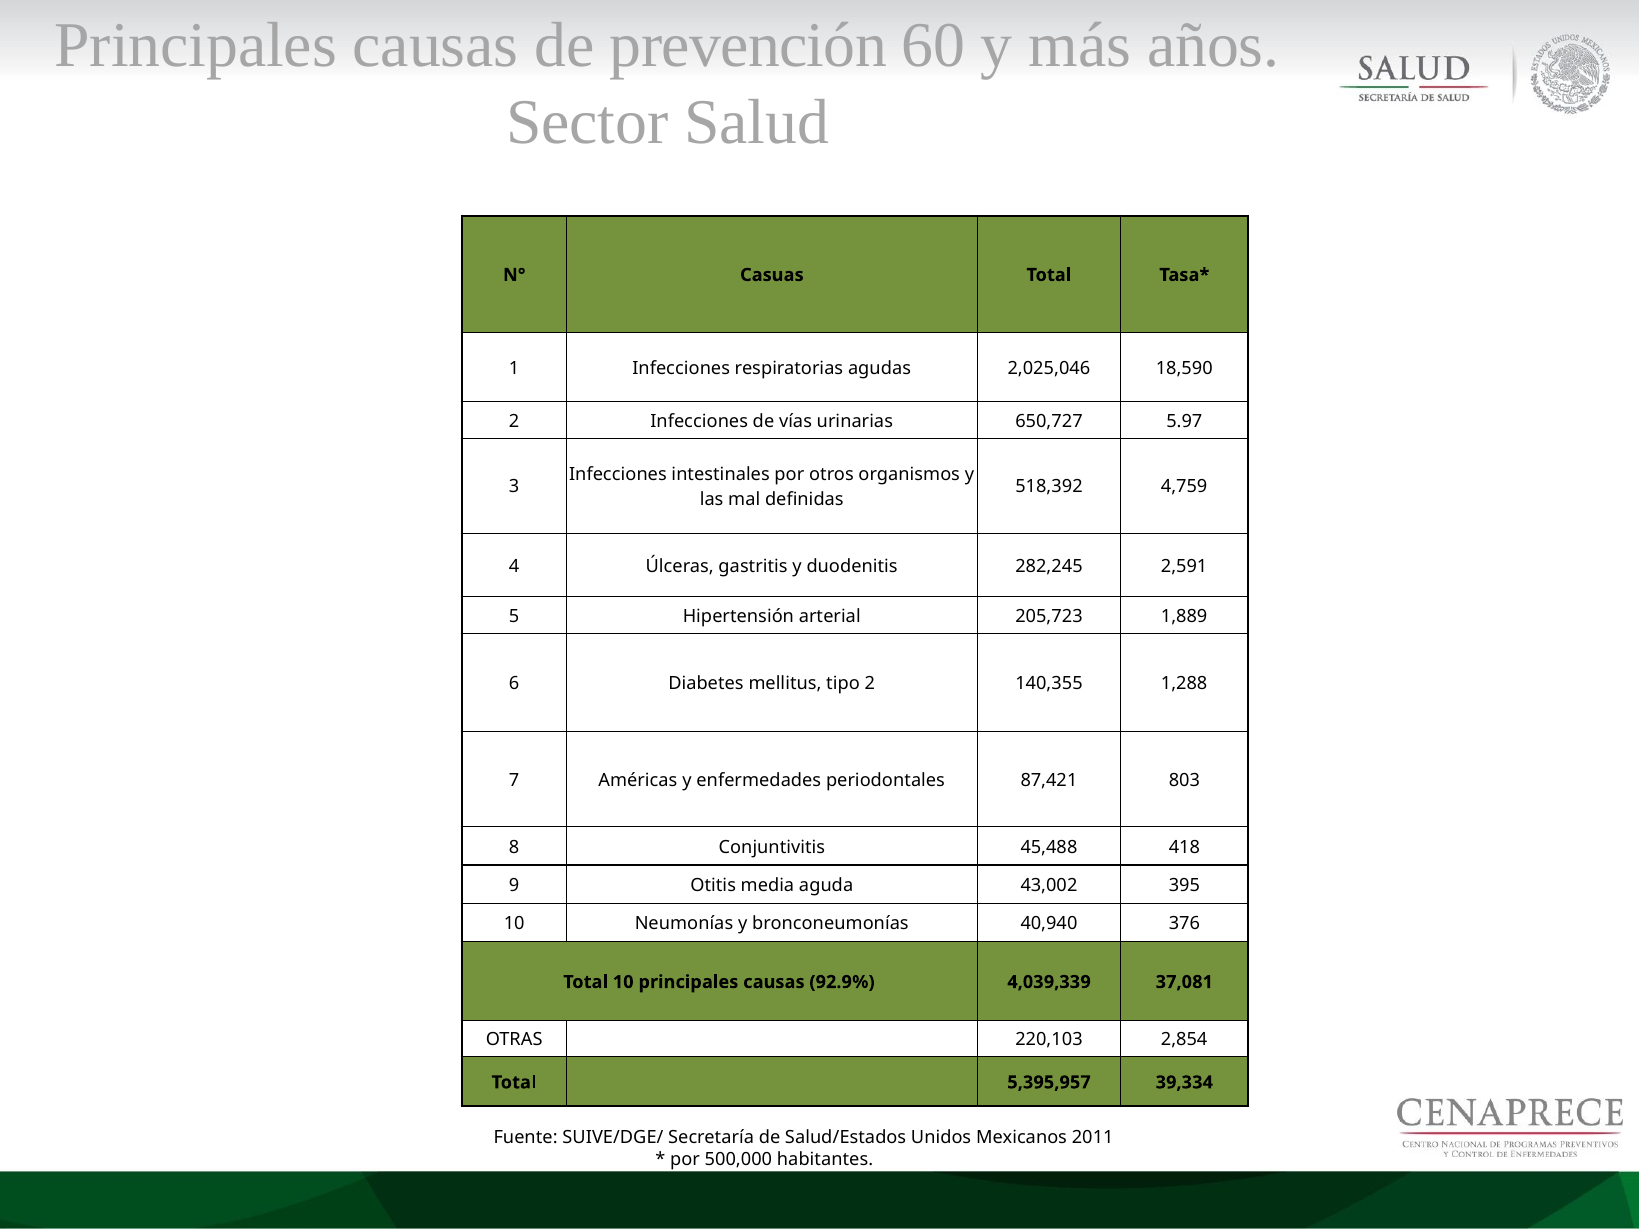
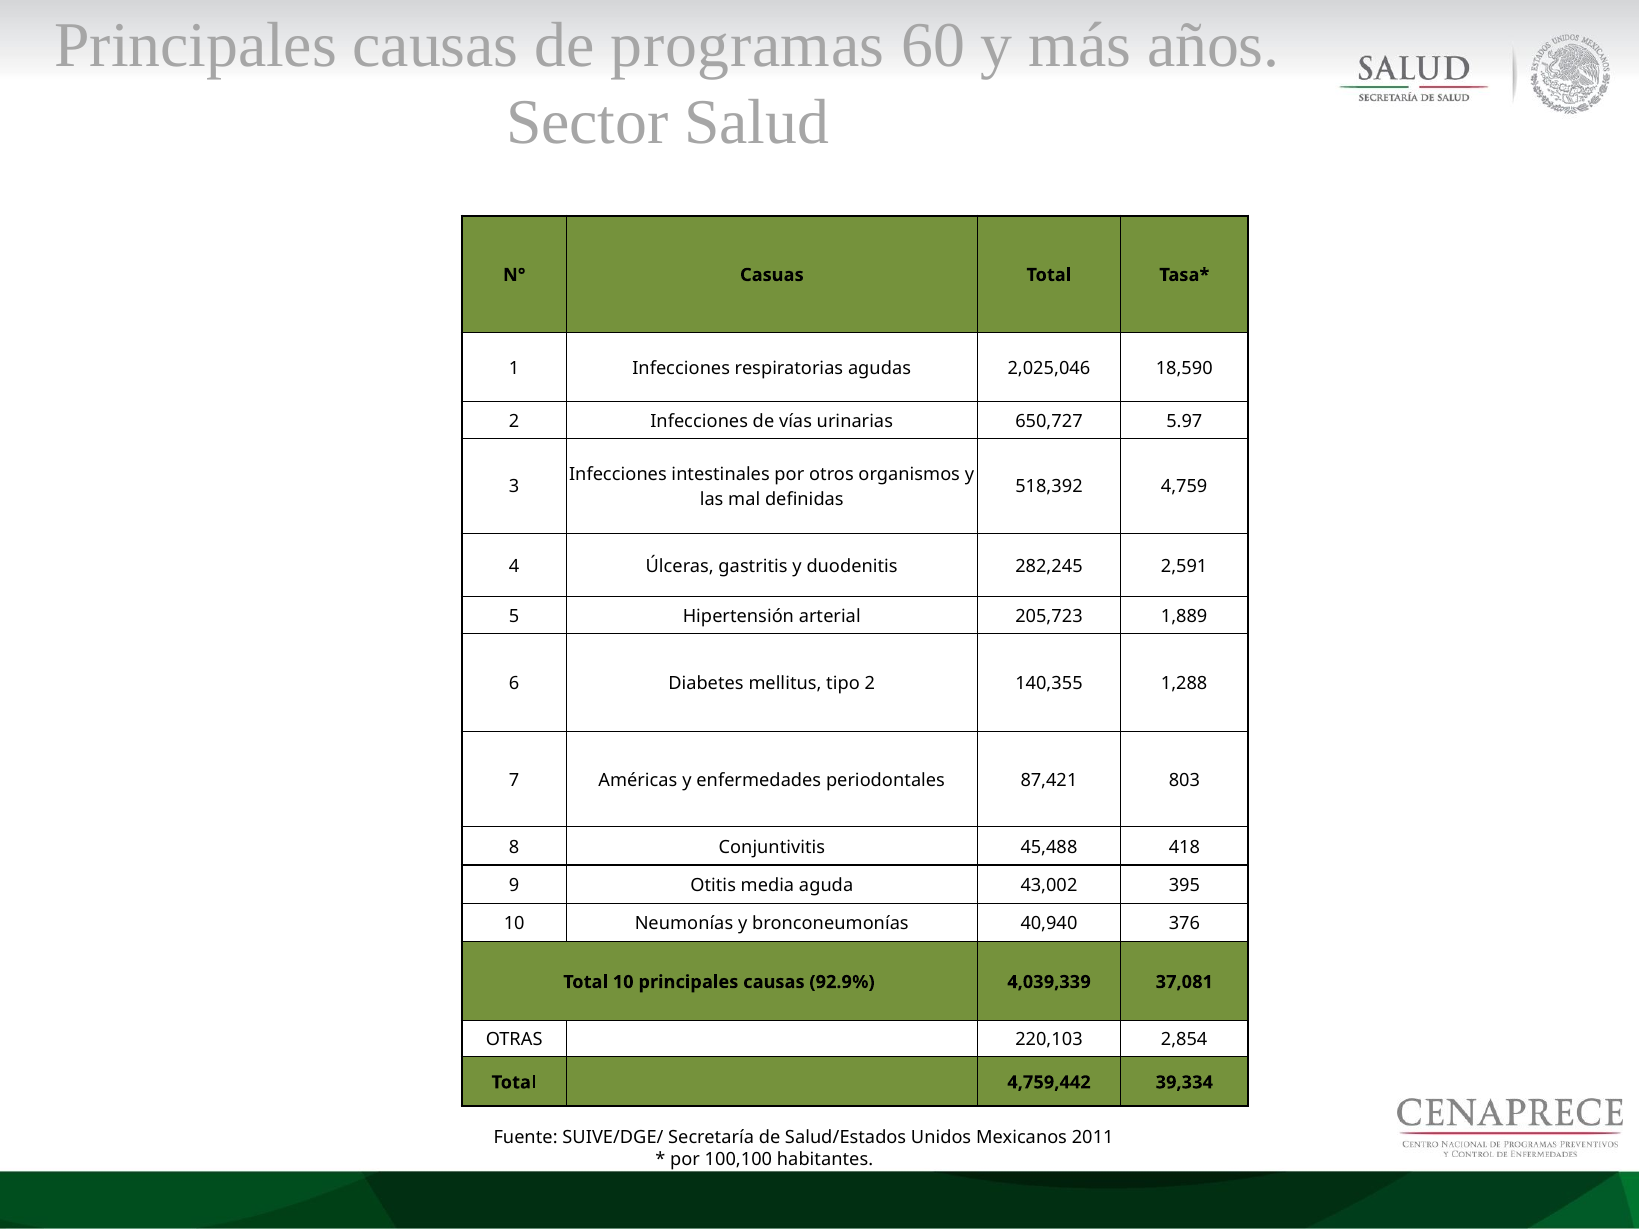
prevención: prevención -> programas (748, 46)
5,395,957: 5,395,957 -> 4,759,442 (1049, 1083)
500,000: 500,000 -> 100,100 (738, 1159)
